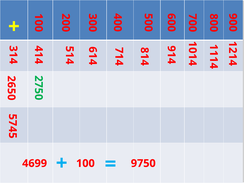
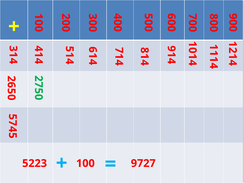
4699: 4699 -> 5223 (35, 163)
9750: 9750 -> 9727 (143, 163)
